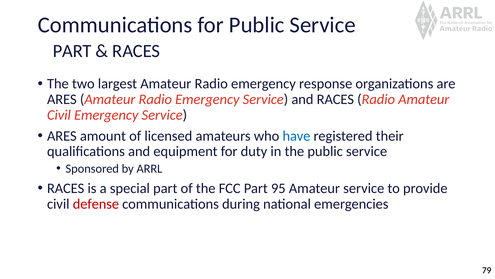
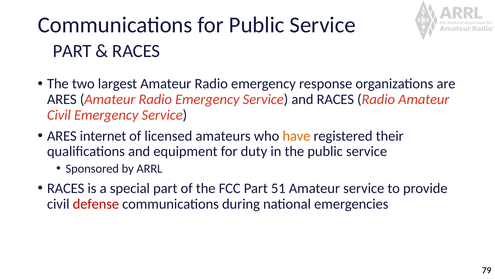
amount: amount -> internet (103, 136)
have colour: blue -> orange (296, 136)
95: 95 -> 51 (278, 188)
